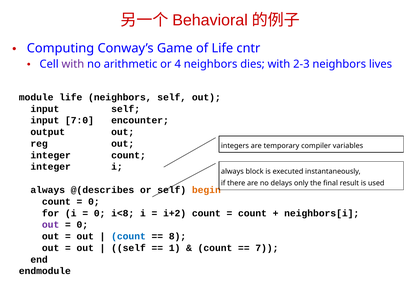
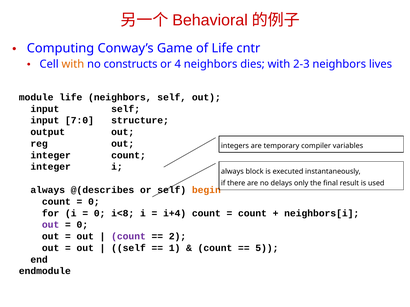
with colour: purple -> orange (73, 64)
arithmetic: arithmetic -> constructs (131, 64)
encounter: encounter -> structure (140, 121)
i+2: i+2 -> i+4 (175, 214)
count colour: blue -> purple (128, 237)
8: 8 -> 2 (178, 237)
7: 7 -> 5 (267, 248)
